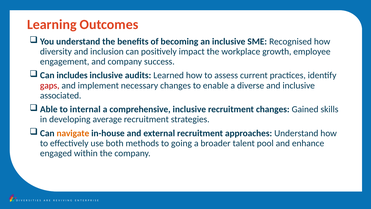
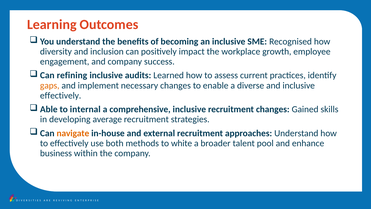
includes: includes -> refining (72, 75)
gaps colour: red -> orange (50, 85)
associated: associated -> effectively (61, 95)
going: going -> white (182, 143)
engaged: engaged -> business (56, 153)
